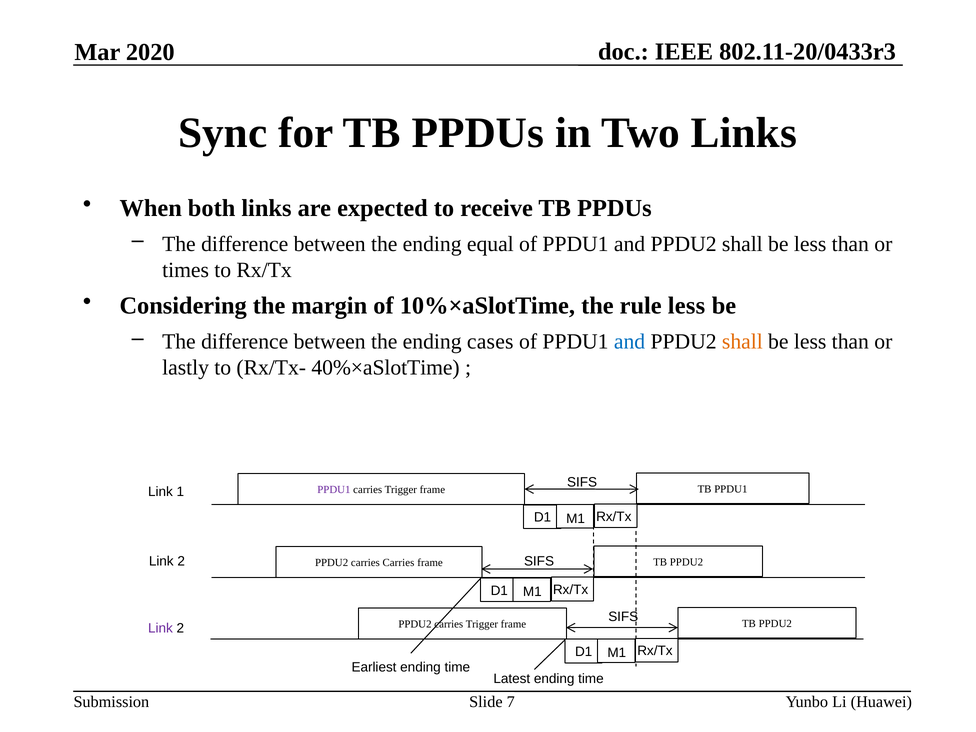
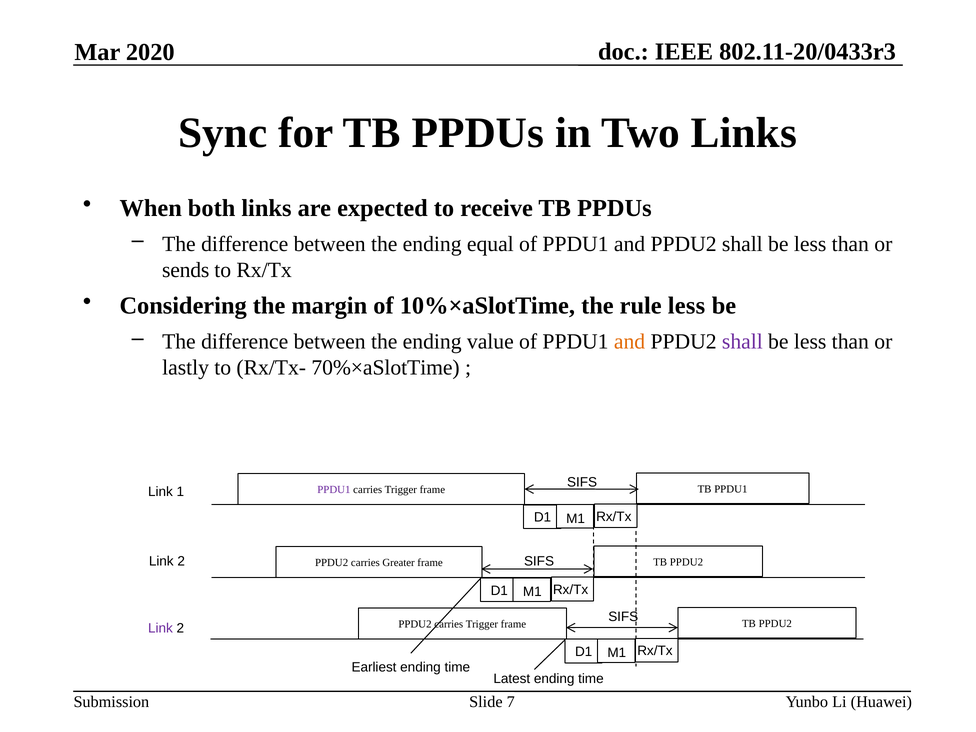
times: times -> sends (186, 270)
cases: cases -> value (490, 342)
and colour: blue -> orange (630, 342)
shall colour: orange -> purple (742, 342)
40%×aSlotTime: 40%×aSlotTime -> 70%×aSlotTime (386, 368)
carries Carries: Carries -> Greater (399, 563)
